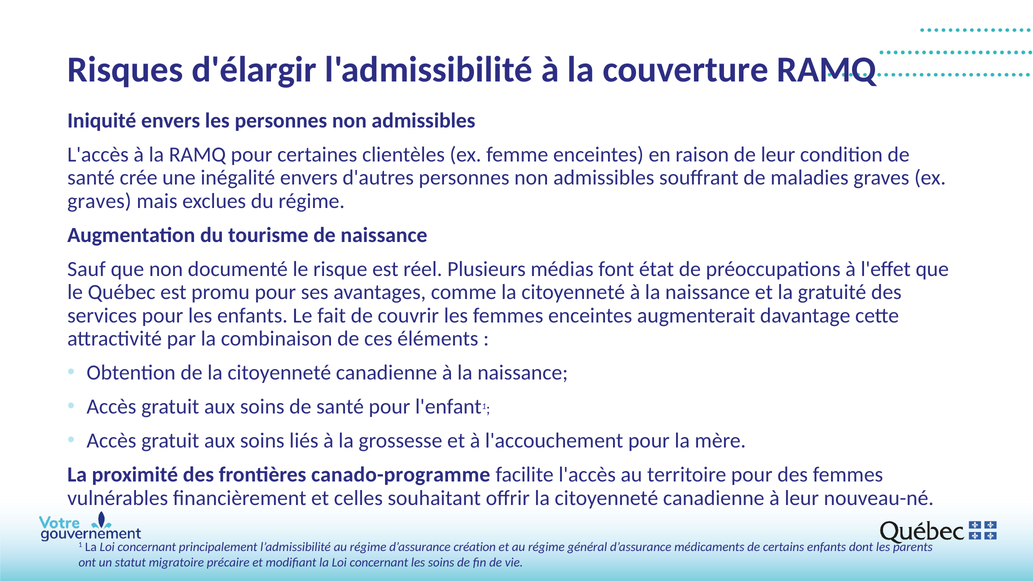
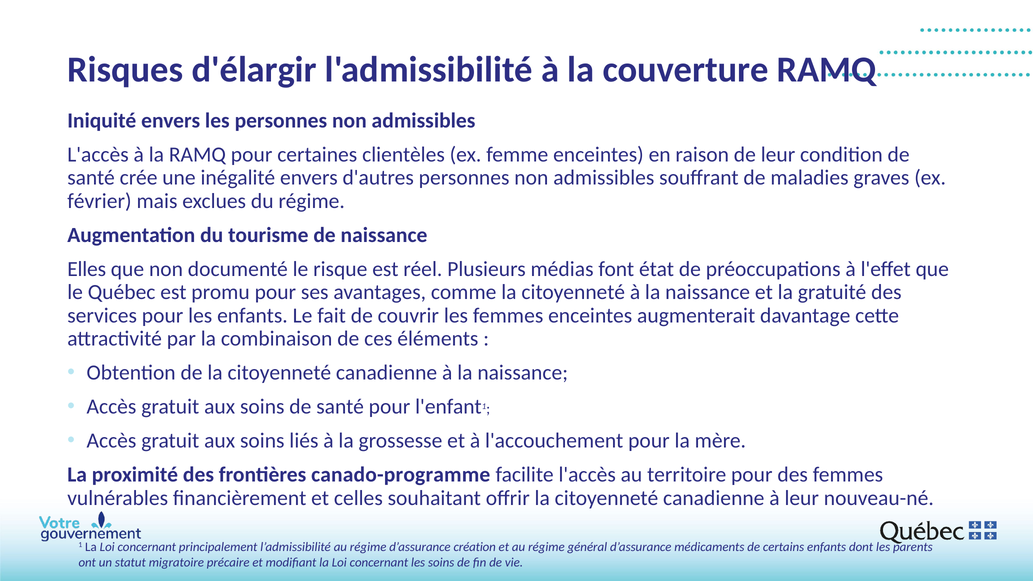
graves: graves -> février (99, 201)
Sauf: Sauf -> Elles (87, 269)
